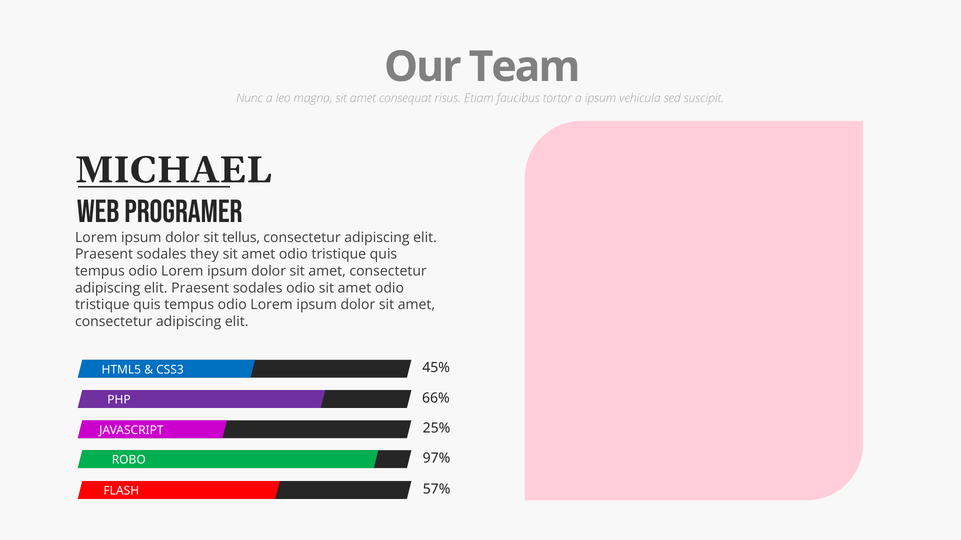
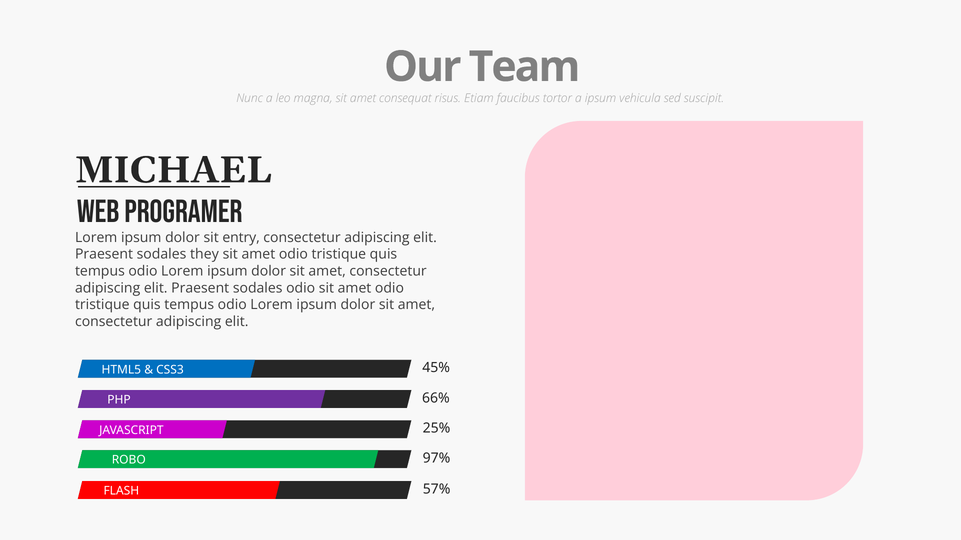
tellus: tellus -> entry (241, 238)
